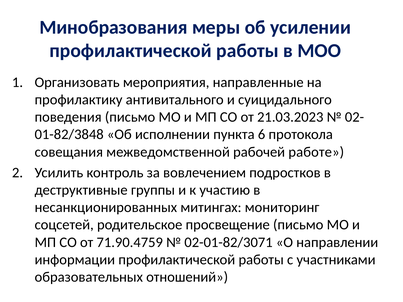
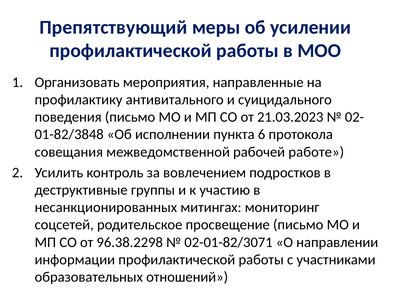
Минобразования: Минобразования -> Препятствующий (114, 27)
71.90.4759: 71.90.4759 -> 96.38.2298 (130, 243)
